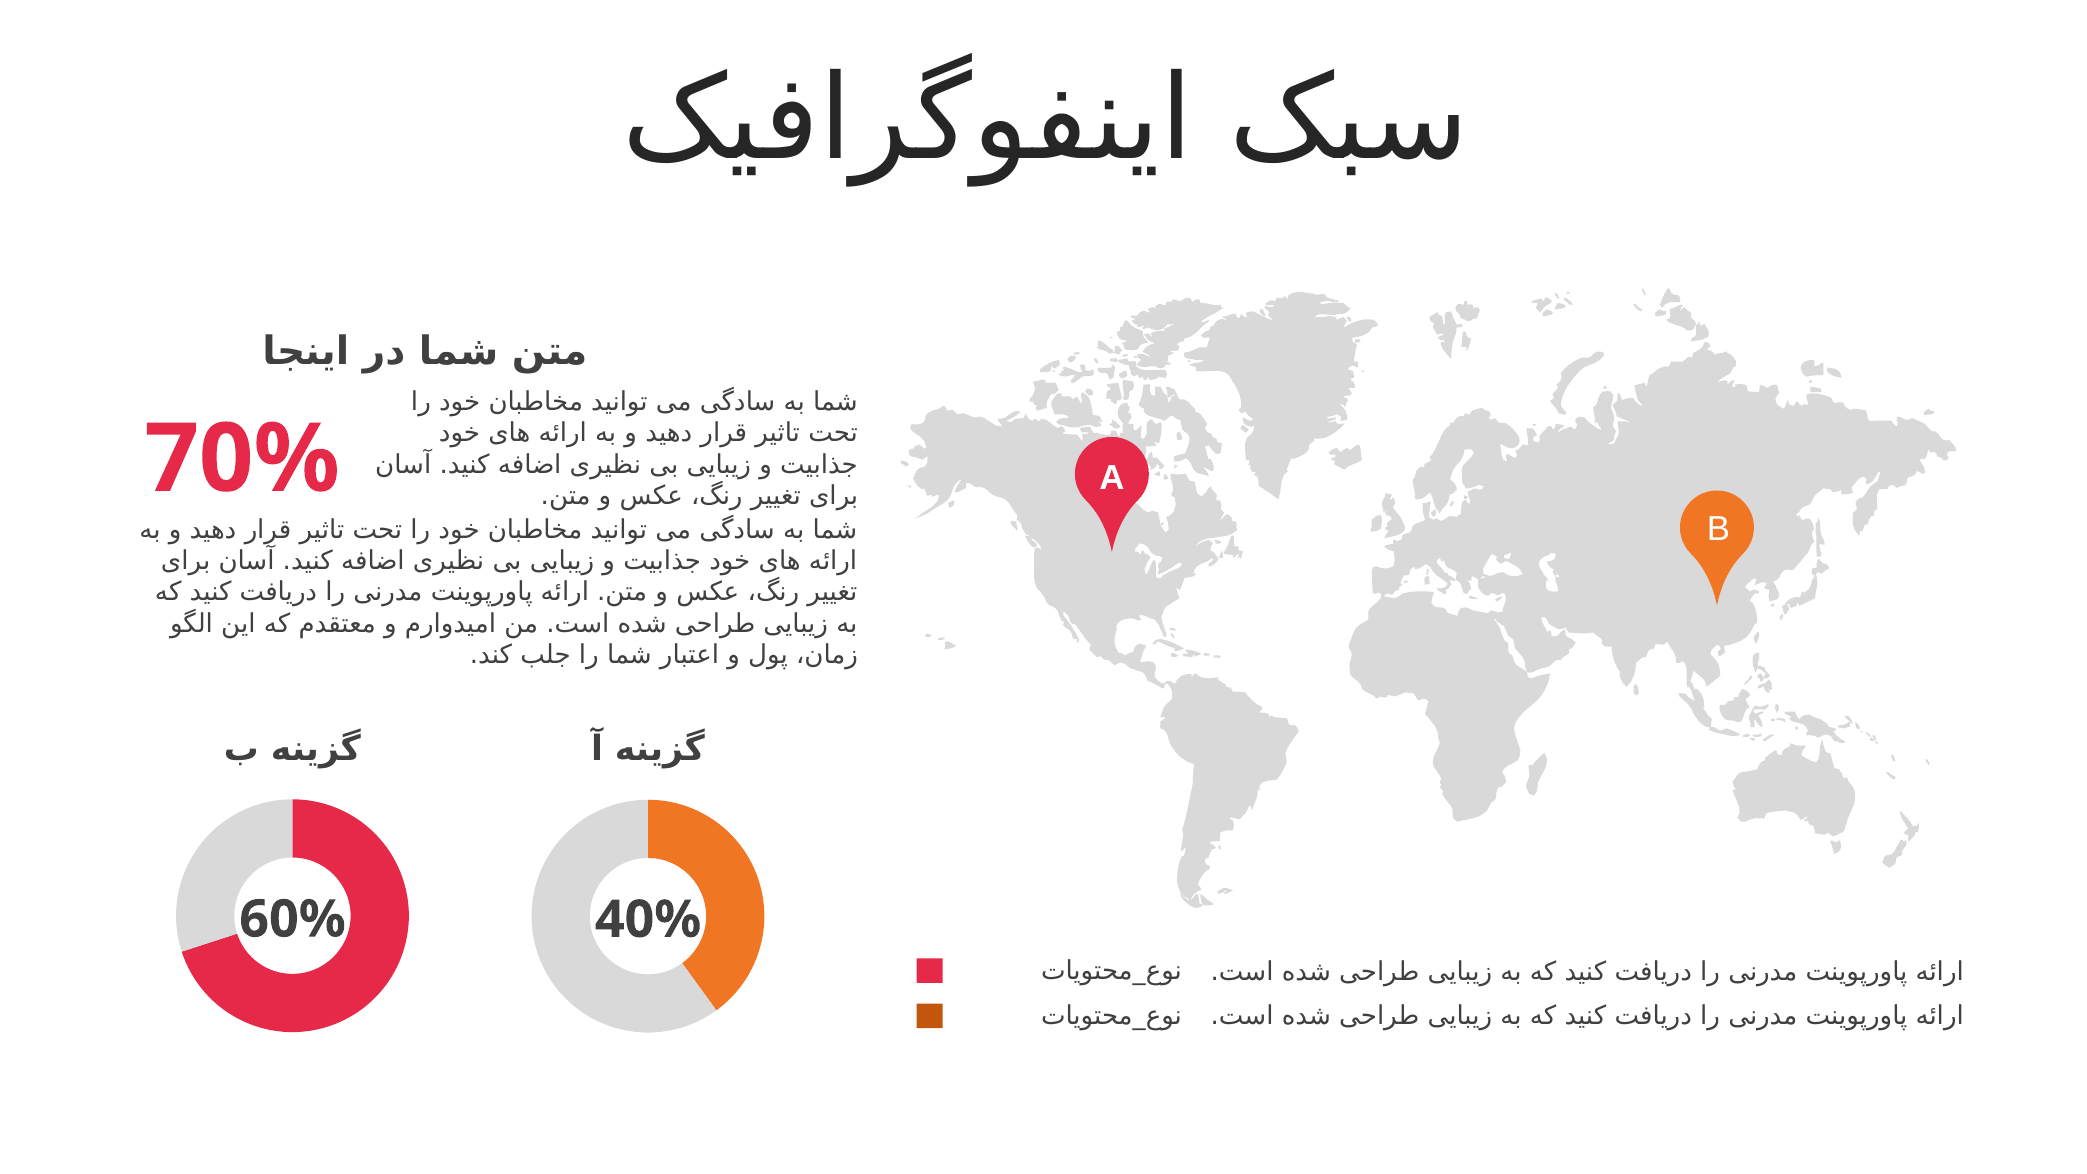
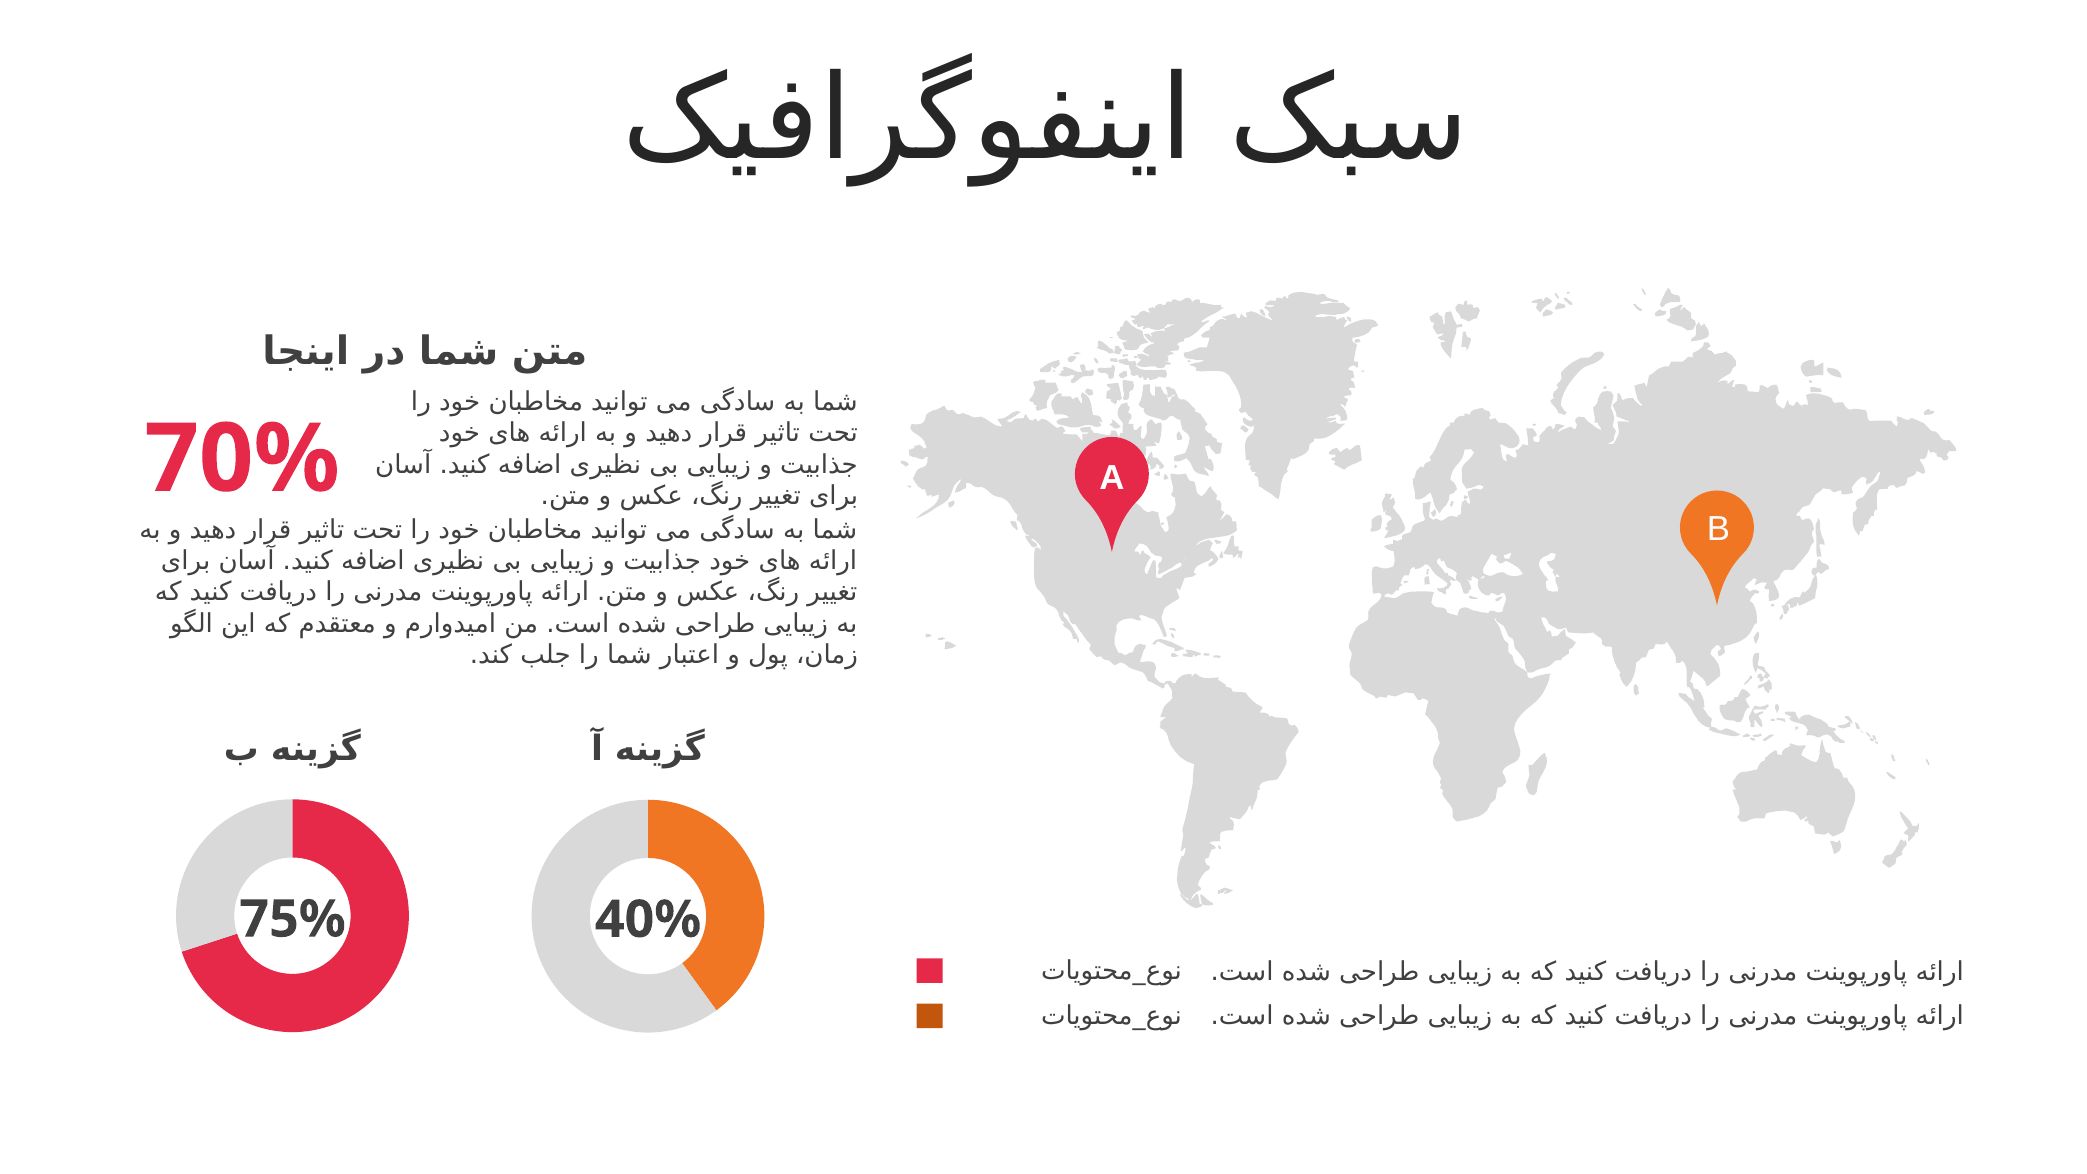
60%: 60% -> 75% (293, 919)
